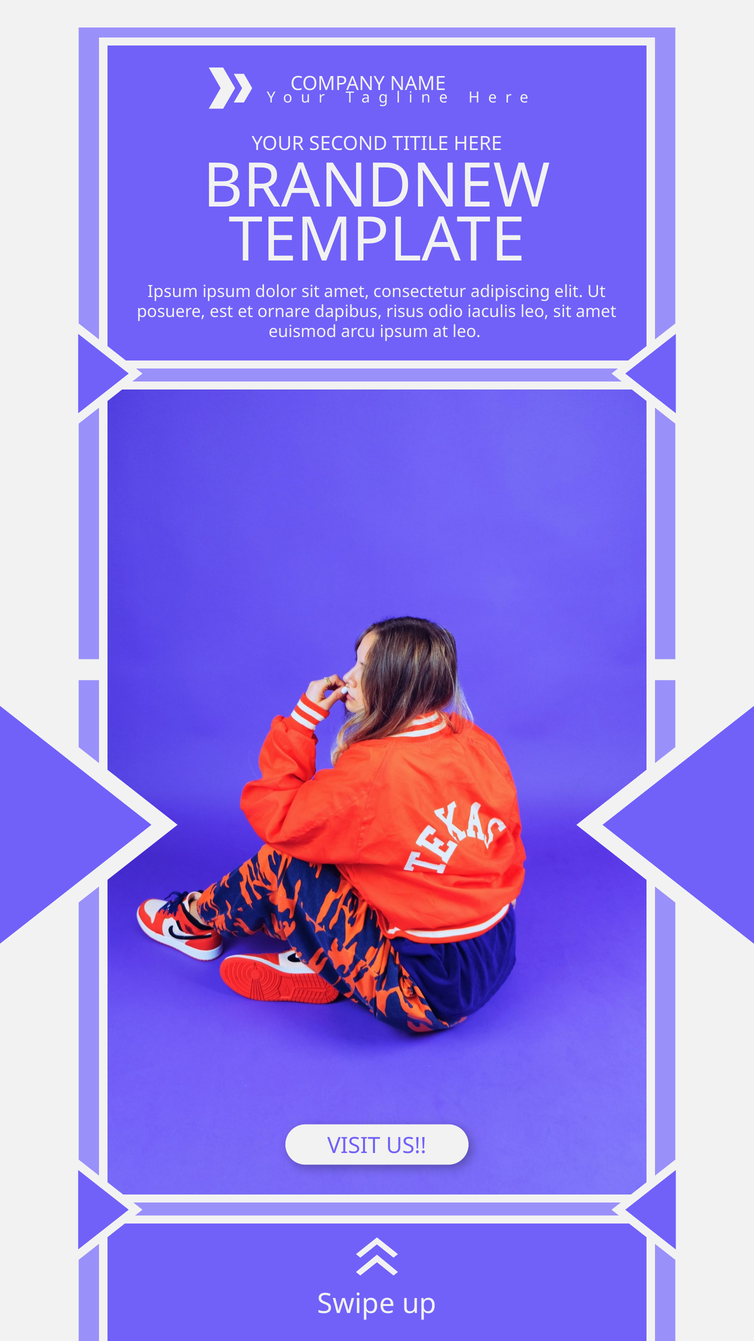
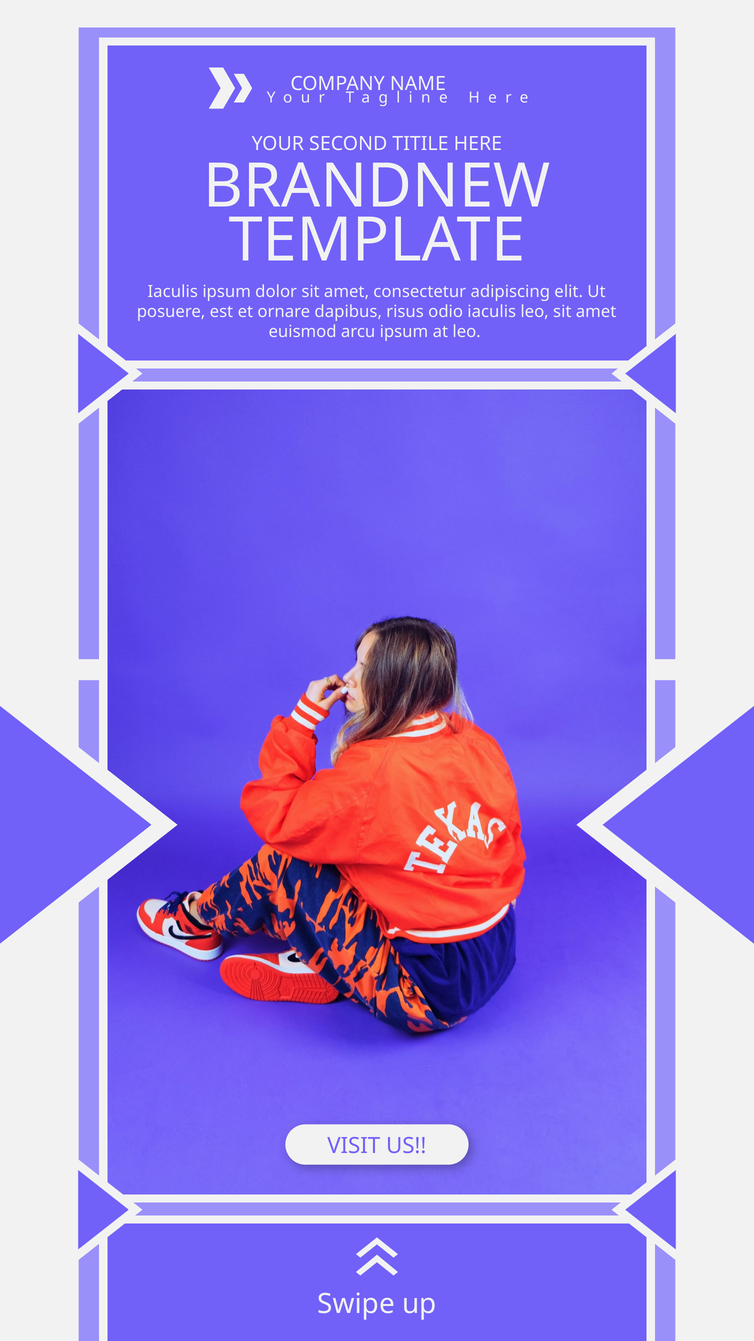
Ipsum: Ipsum -> Iaculis (173, 292)
